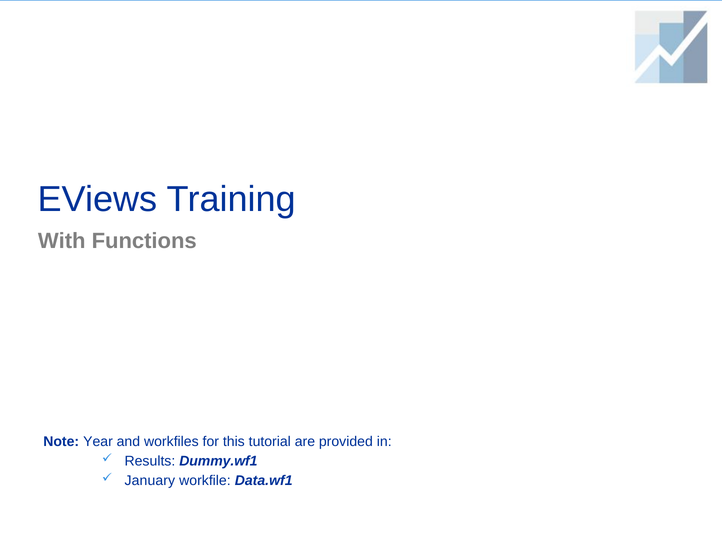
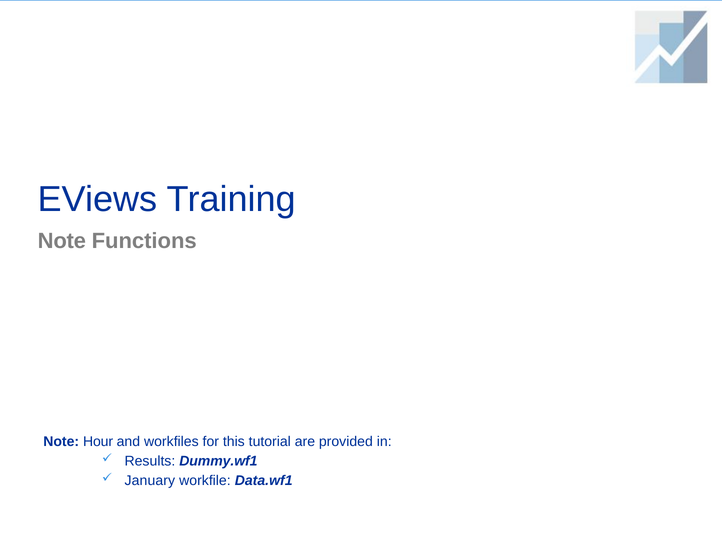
With: With -> Note (62, 241)
Year: Year -> Hour (98, 442)
